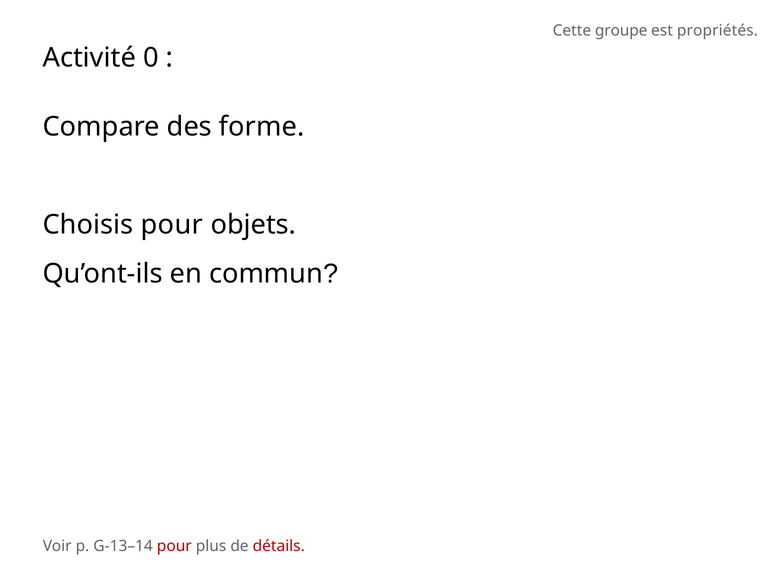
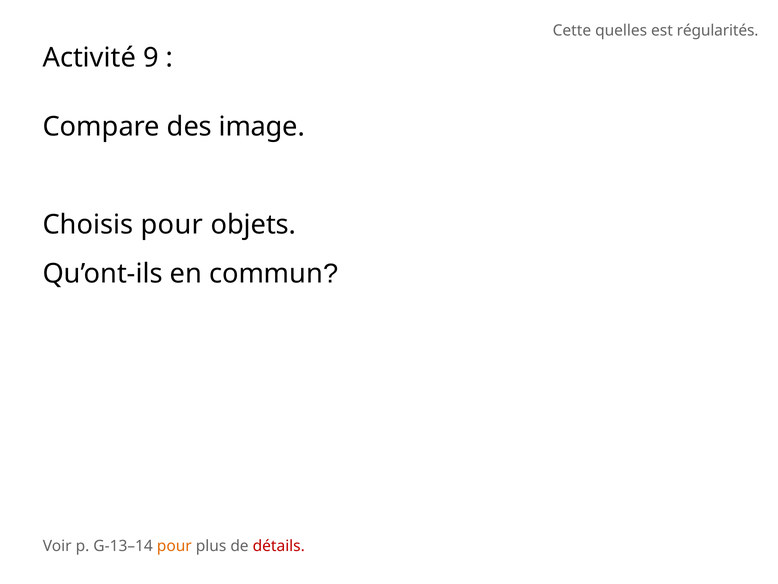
groupe: groupe -> quelles (621, 30)
propriétés: propriétés -> régularités (718, 30)
0: 0 -> 9 (151, 58)
forme: forme -> image (262, 127)
pour colour: red -> orange (174, 546)
